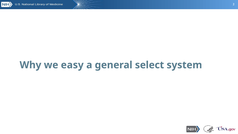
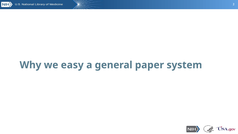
select: select -> paper (149, 65)
